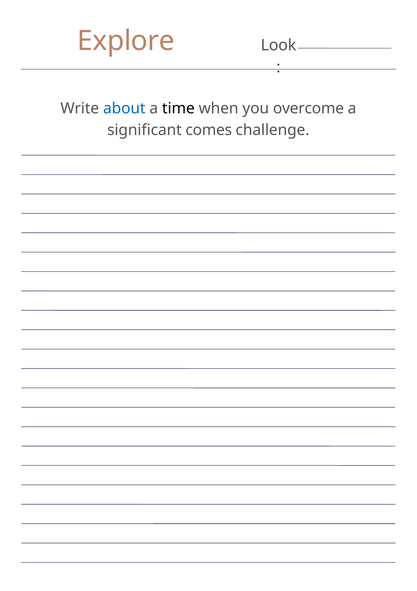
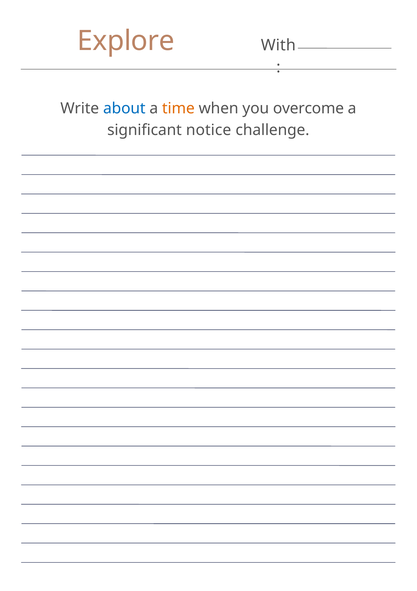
Look: Look -> With (278, 45)
time colour: black -> orange (178, 108)
comes: comes -> notice (209, 130)
